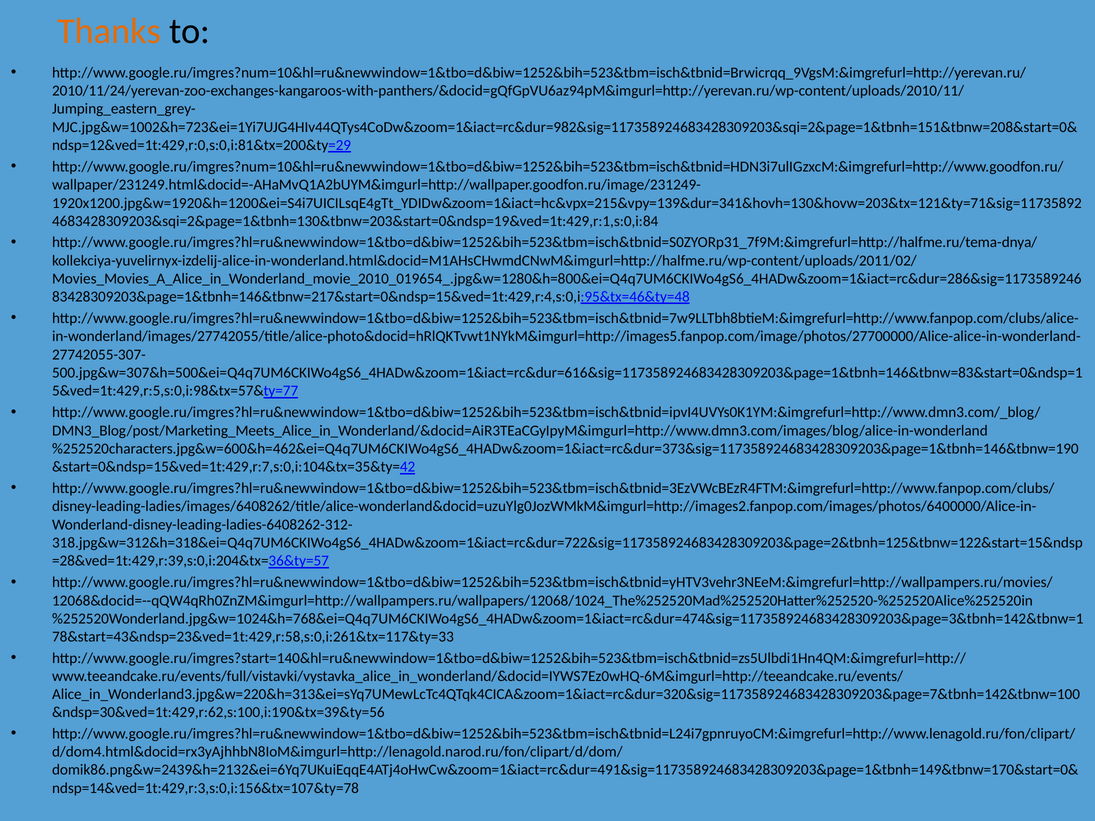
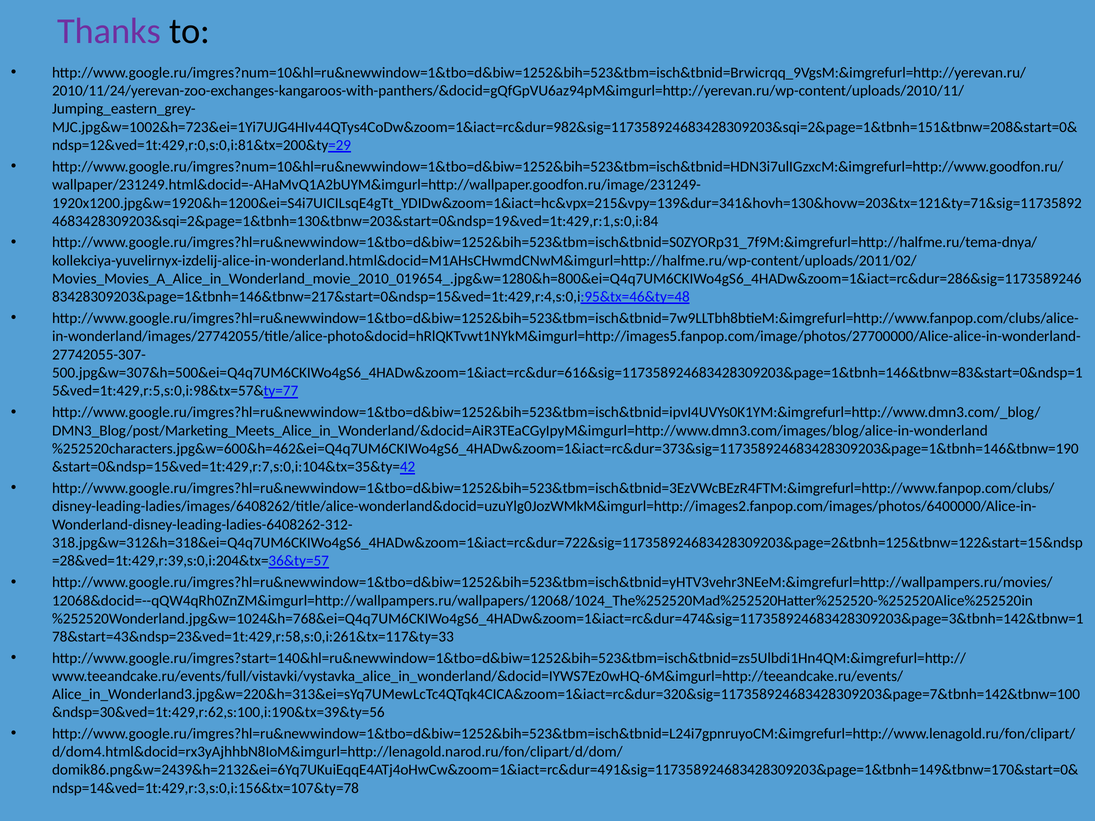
Thanks colour: orange -> purple (109, 31)
